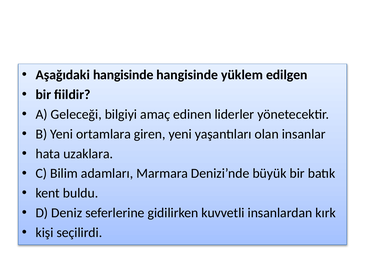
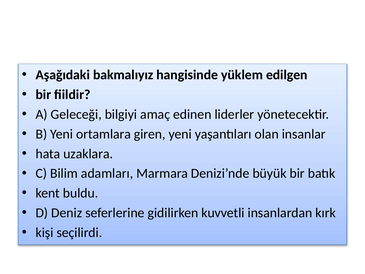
Aşağıdaki hangisinde: hangisinde -> bakmalıyız (123, 75)
